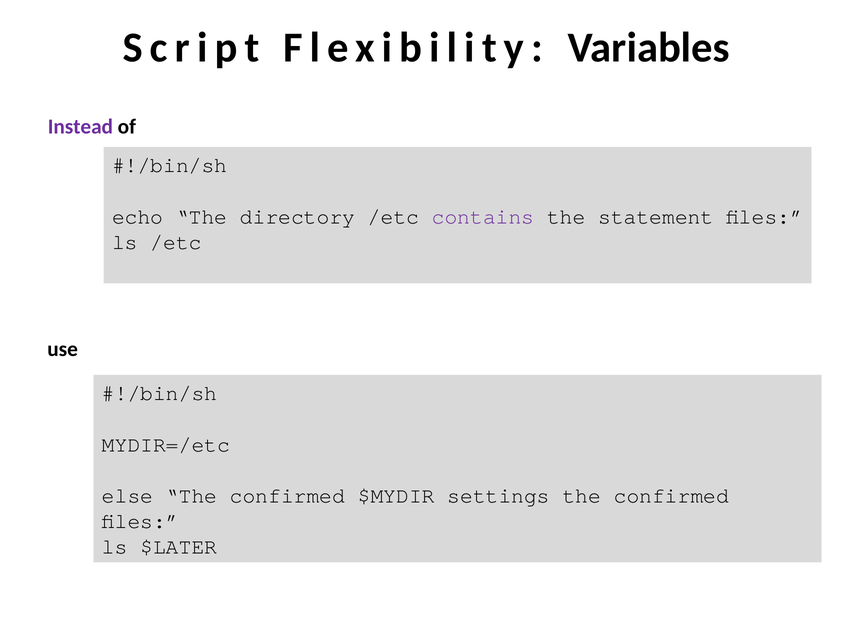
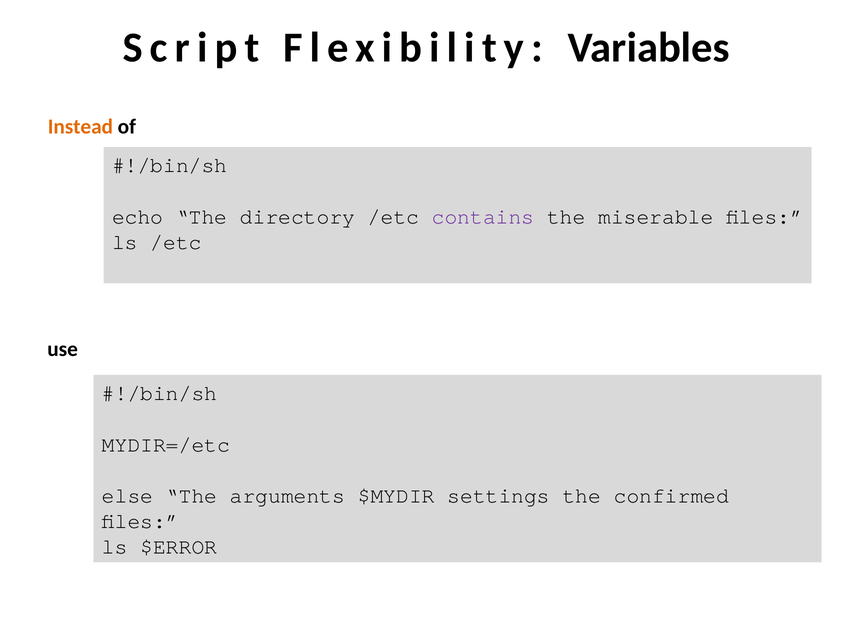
Instead colour: purple -> orange (80, 126)
statement: statement -> miserable (656, 217)
confirmed: confirmed -> arguments (287, 495)
$LATER: $LATER -> $ERROR (179, 547)
